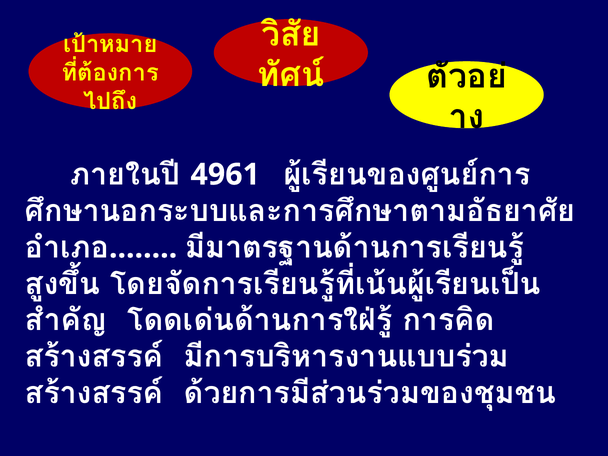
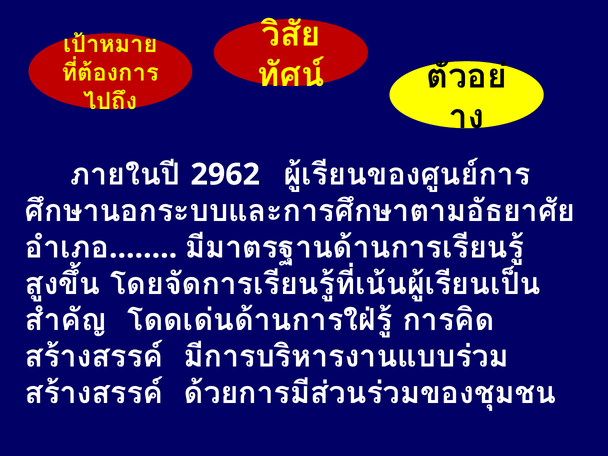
4961: 4961 -> 2962 (225, 175)
